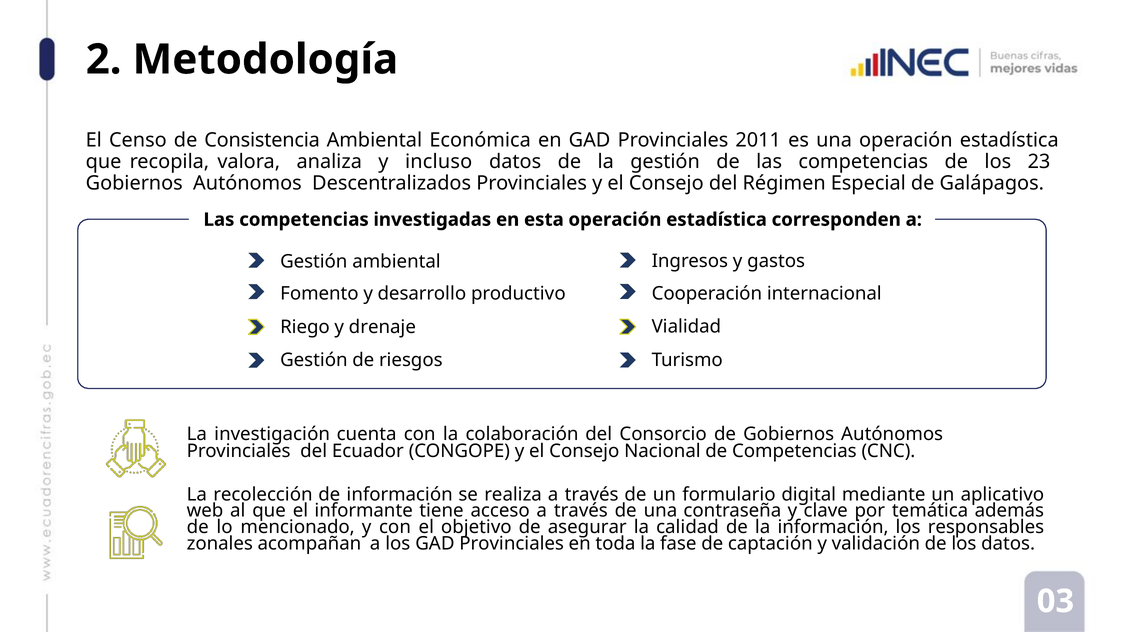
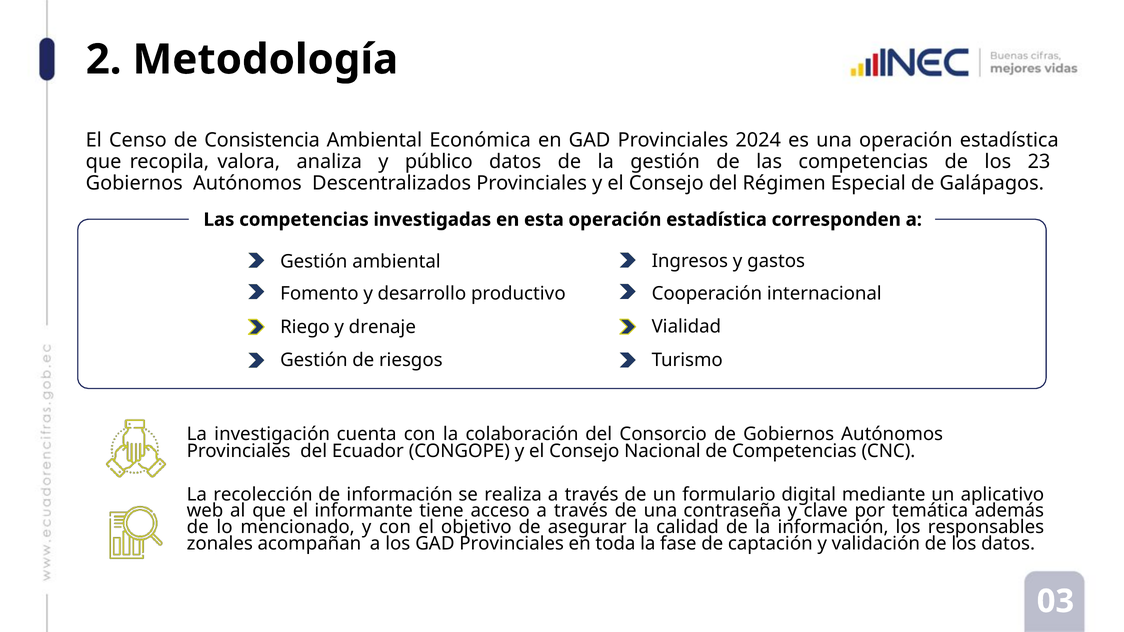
2011: 2011 -> 2024 (758, 140)
incluso: incluso -> público (439, 162)
